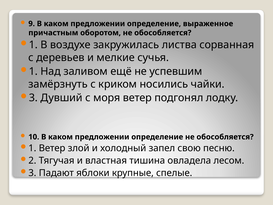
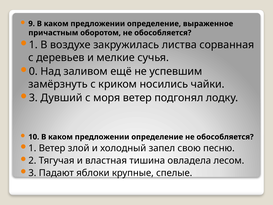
1: 1 -> 0 (33, 71)
